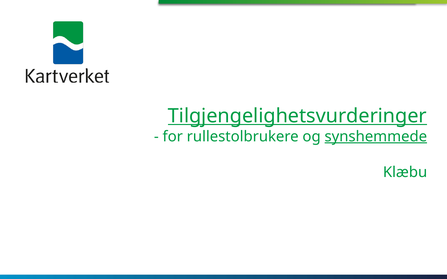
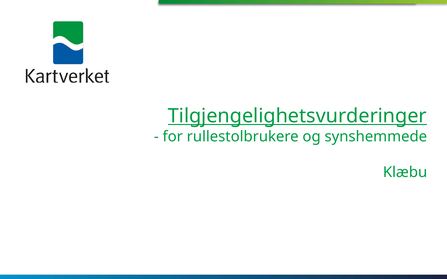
synshemmede underline: present -> none (376, 137)
